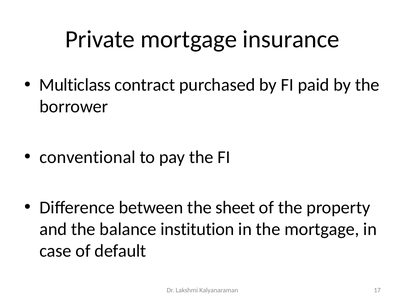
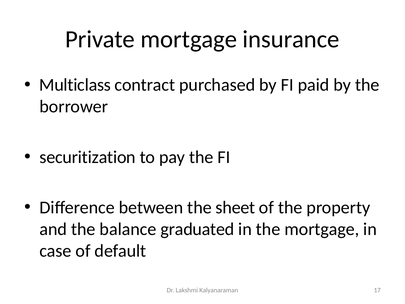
conventional: conventional -> securitization (88, 157)
institution: institution -> graduated (197, 229)
